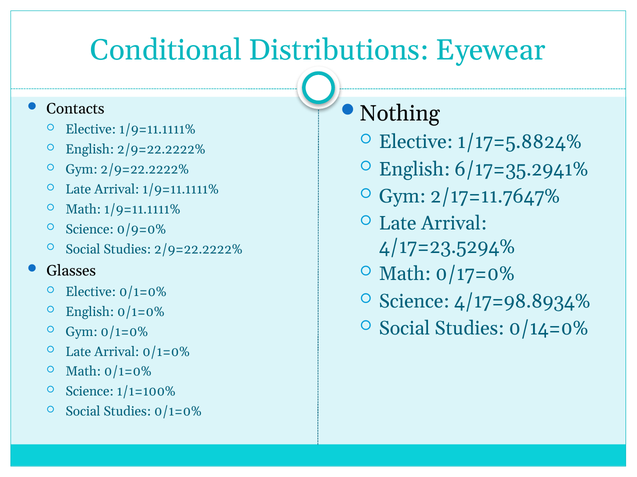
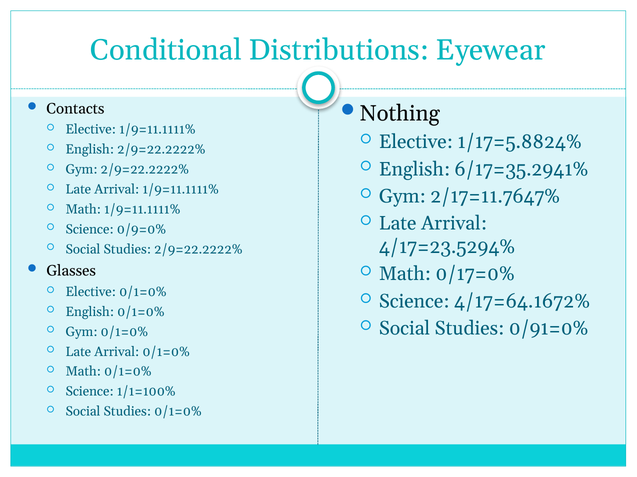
4/17=98.8934%: 4/17=98.8934% -> 4/17=64.1672% (522, 302)
0/14=0%: 0/14=0% -> 0/91=0% (549, 329)
